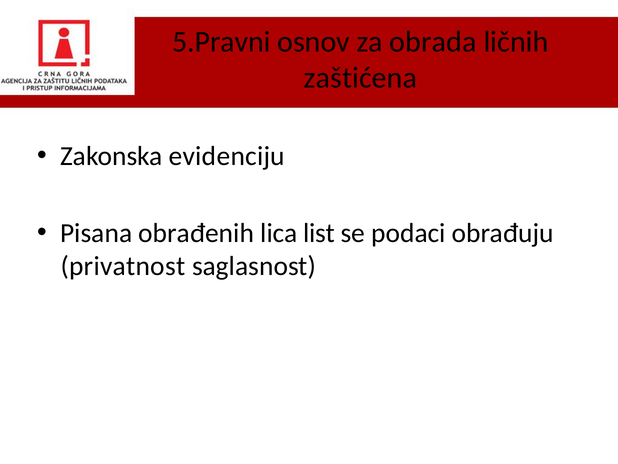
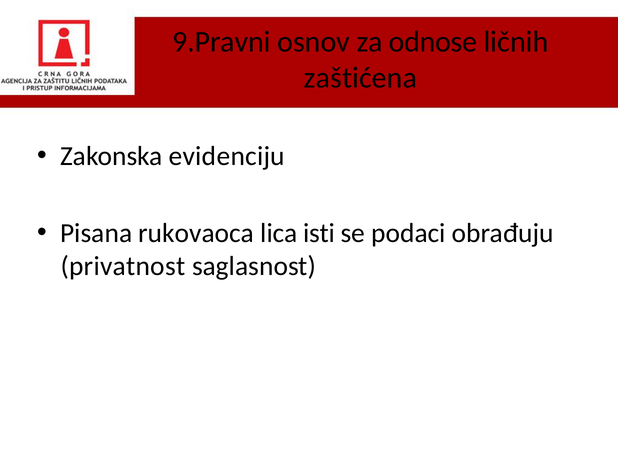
5.Pravni: 5.Pravni -> 9.Pravni (221, 42)
obrada: obrada -> odnose (433, 42)
obrađenih: obrađenih -> rukovaoca (196, 233)
list: list -> isti (319, 233)
